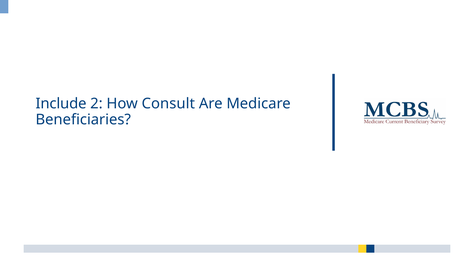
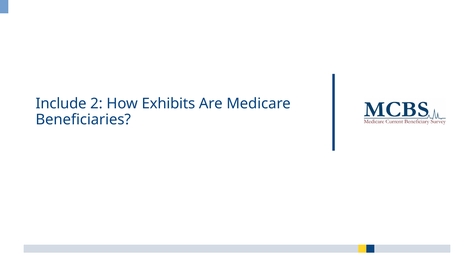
Consult: Consult -> Exhibits (168, 104)
